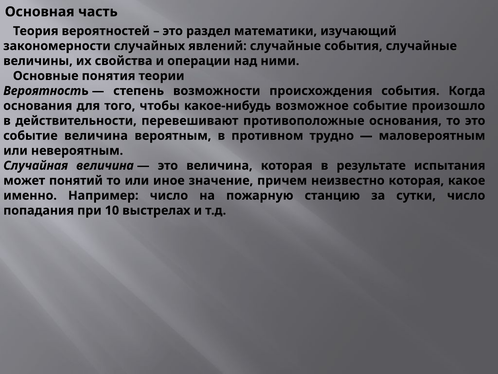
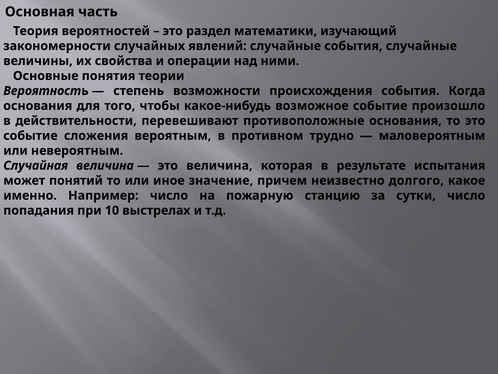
событие величина: величина -> сложения (96, 136)
неизвестно которая: которая -> долгого (416, 180)
